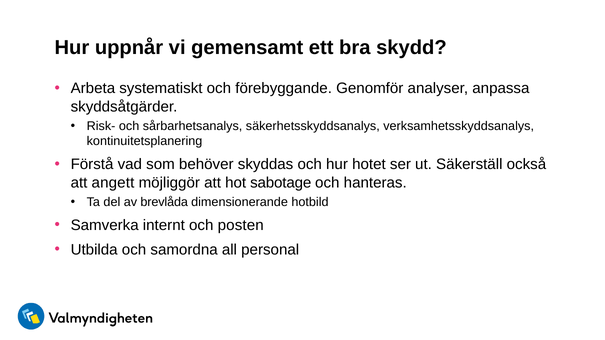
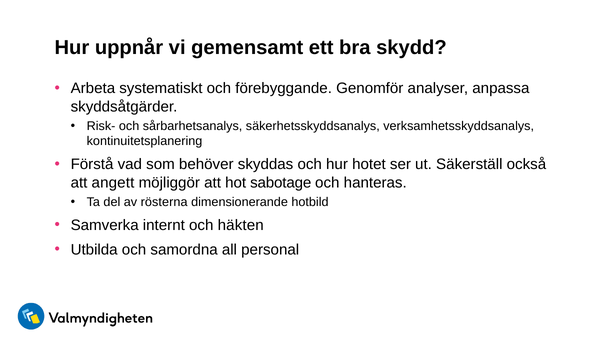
brevlåda: brevlåda -> rösterna (164, 202)
posten: posten -> häkten (241, 225)
